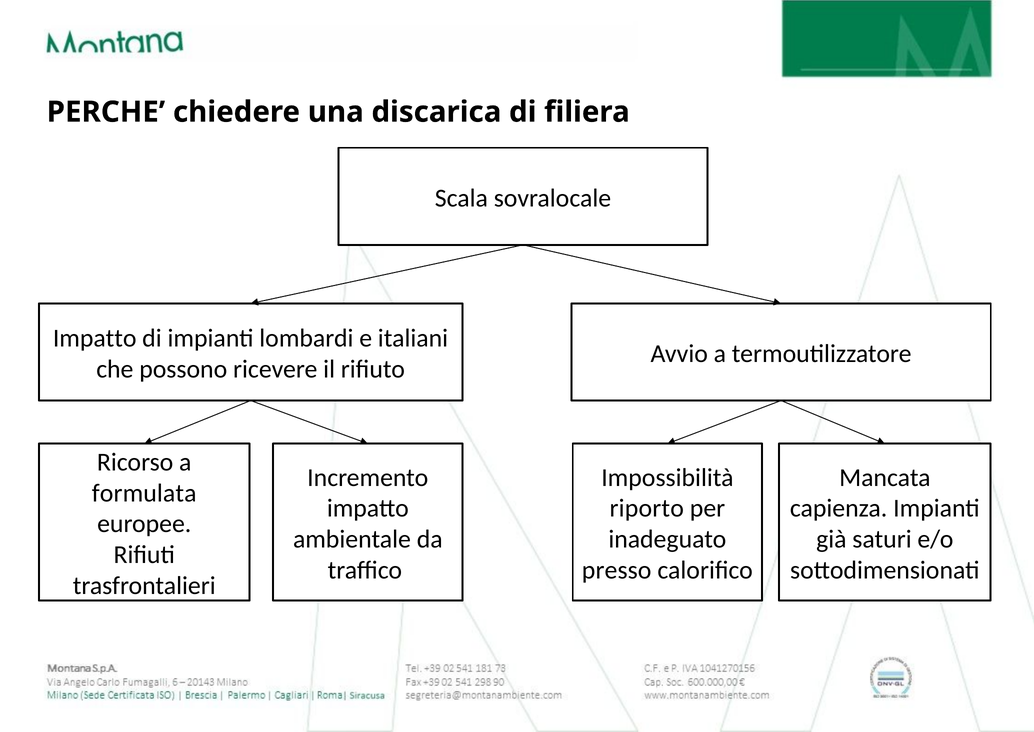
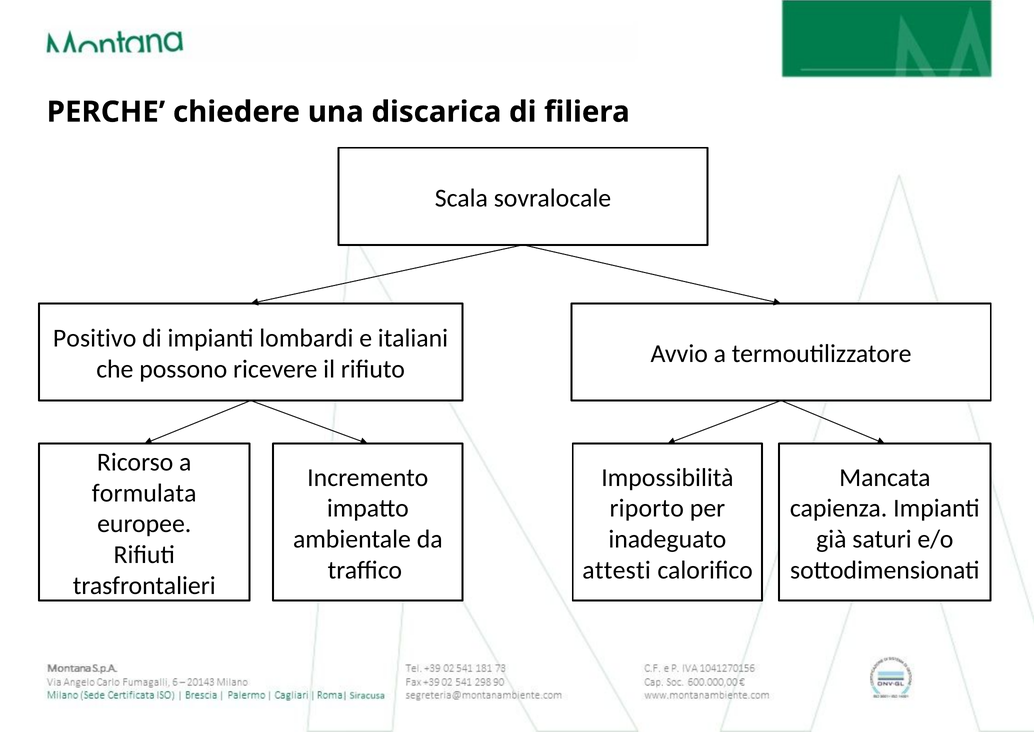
Impatto: Impatto -> Positivo (95, 338)
presso: presso -> attesti (617, 570)
